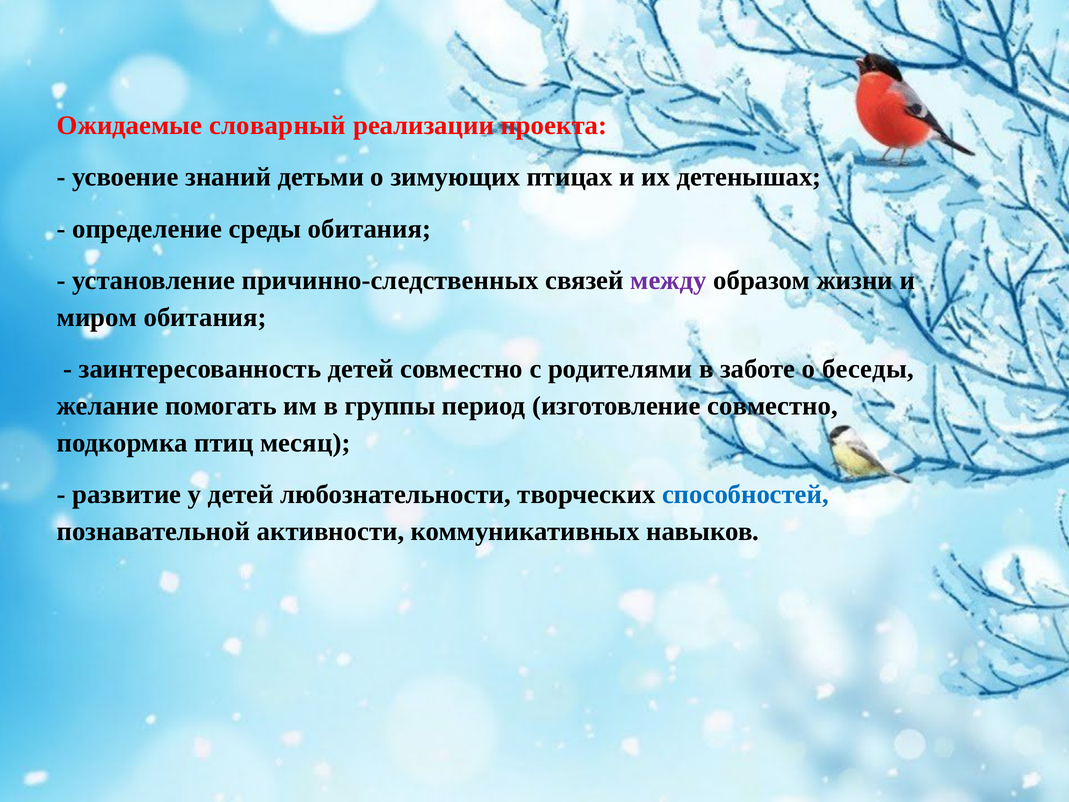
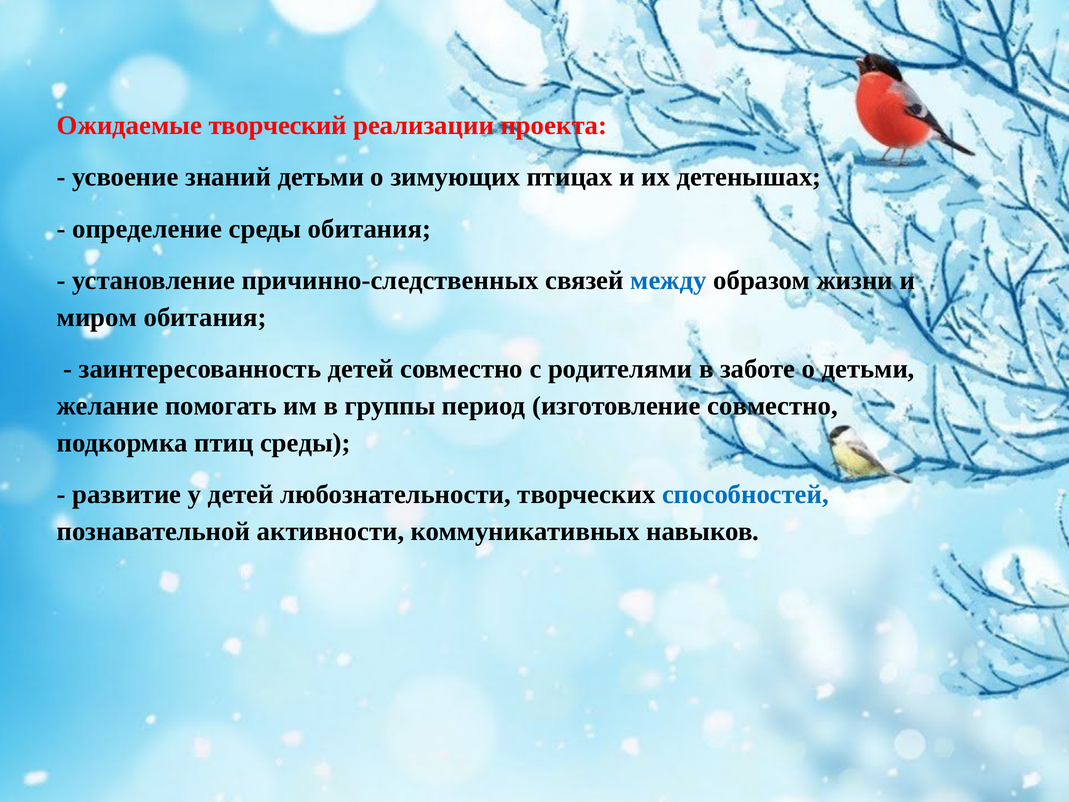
словарный: словарный -> творческий (278, 125)
между colour: purple -> blue (669, 280)
о беседы: беседы -> детьми (868, 369)
птиц месяц: месяц -> среды (305, 443)
